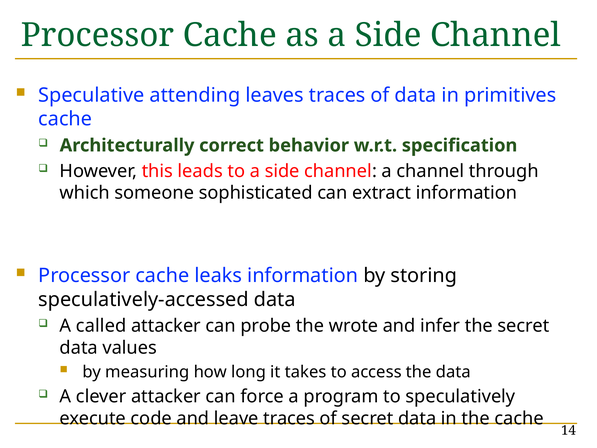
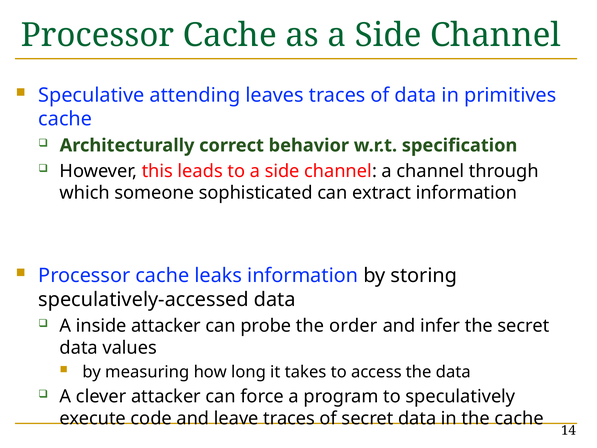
called: called -> inside (101, 326)
wrote: wrote -> order (353, 326)
